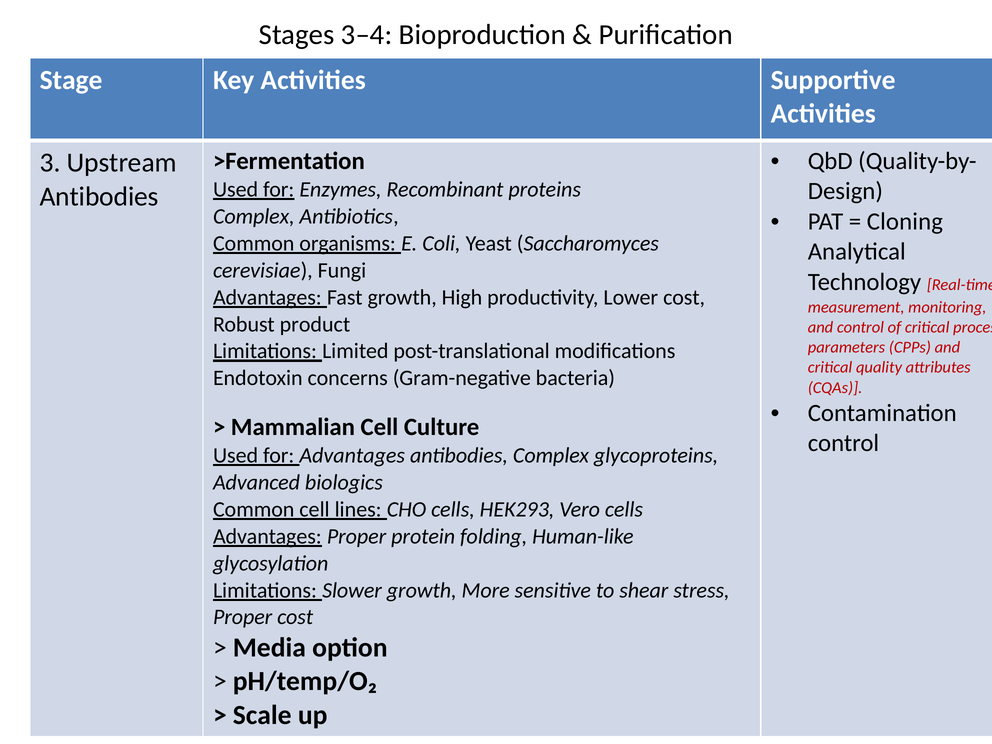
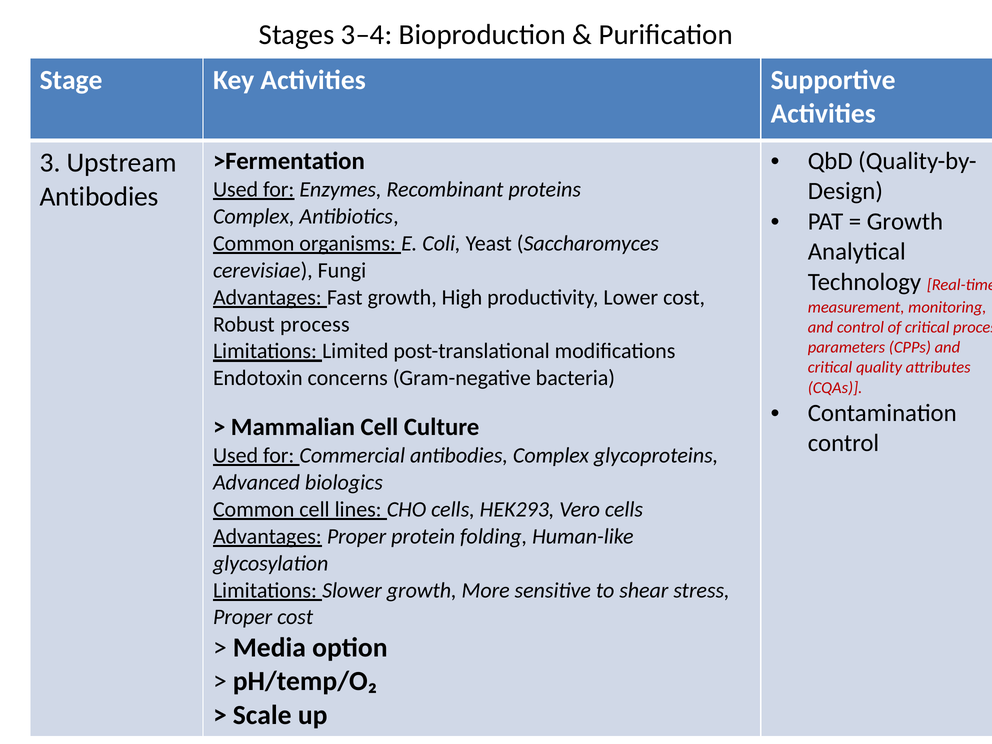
Cloning: Cloning -> Growth (905, 221)
Robust product: product -> process (315, 324)
for Advantages: Advantages -> Commercial (352, 455)
